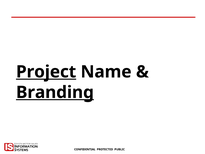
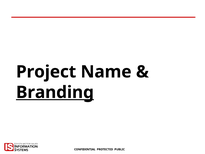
Project underline: present -> none (46, 72)
